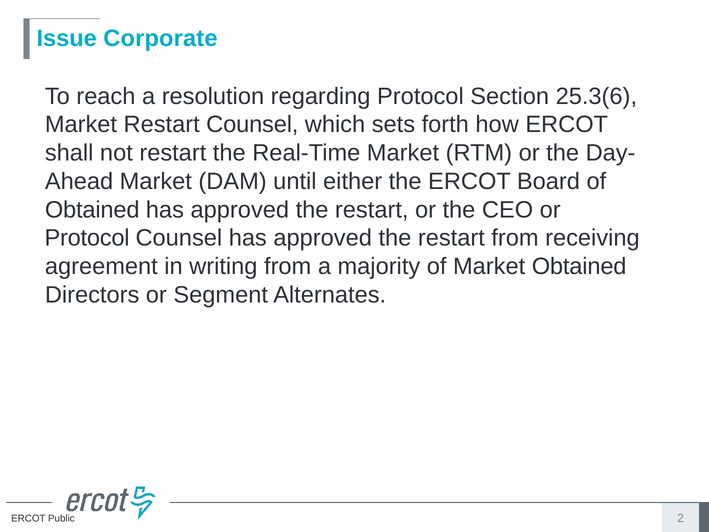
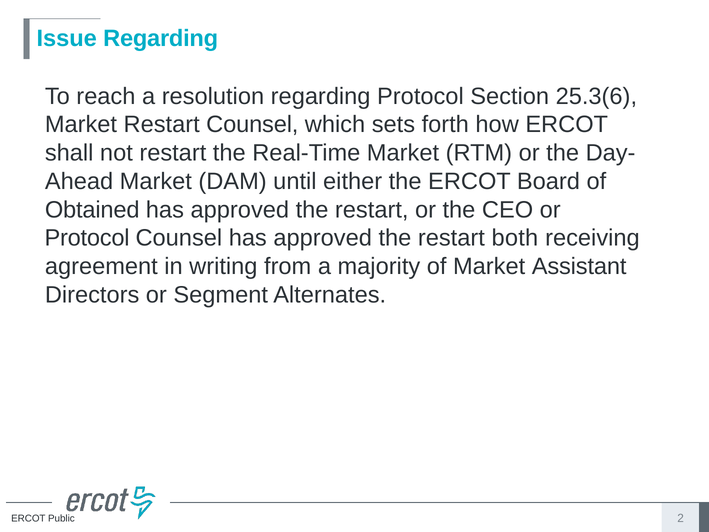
Issue Corporate: Corporate -> Regarding (161, 38)
restart from: from -> both (515, 238)
Market Obtained: Obtained -> Assistant (579, 266)
